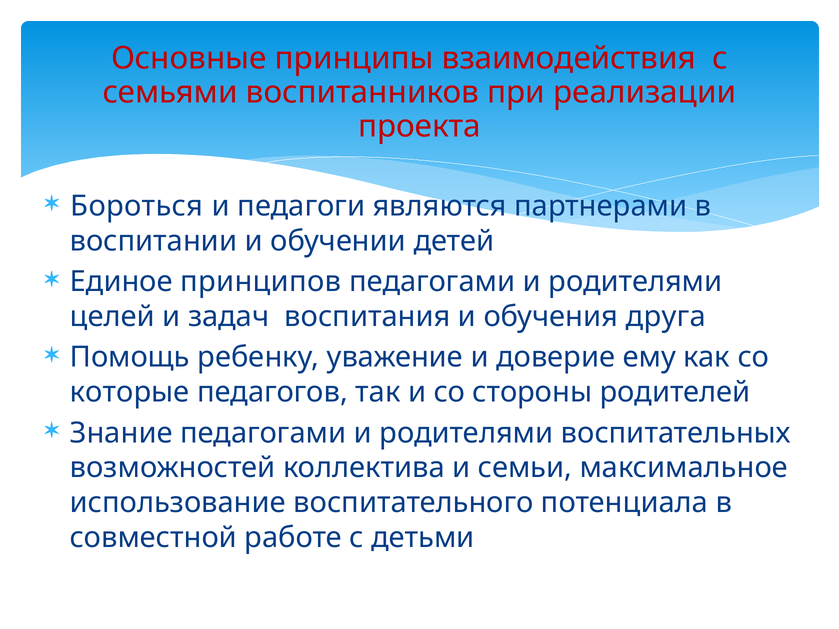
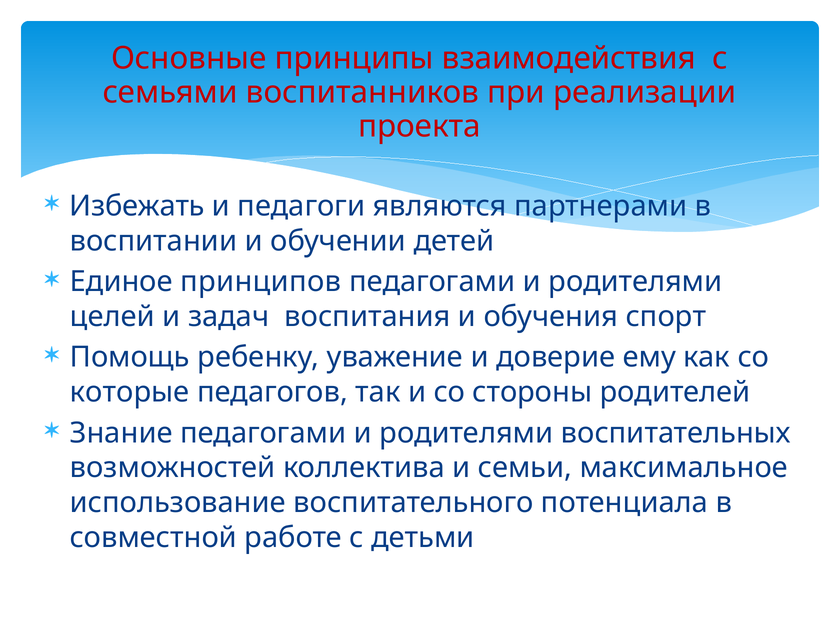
Бороться: Бороться -> Избежать (137, 206)
друга: друга -> спорт (666, 317)
